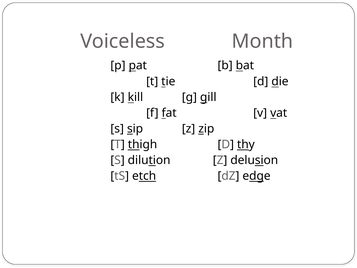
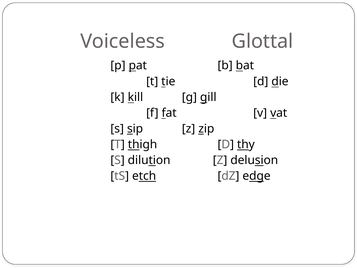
Month: Month -> Glottal (262, 41)
